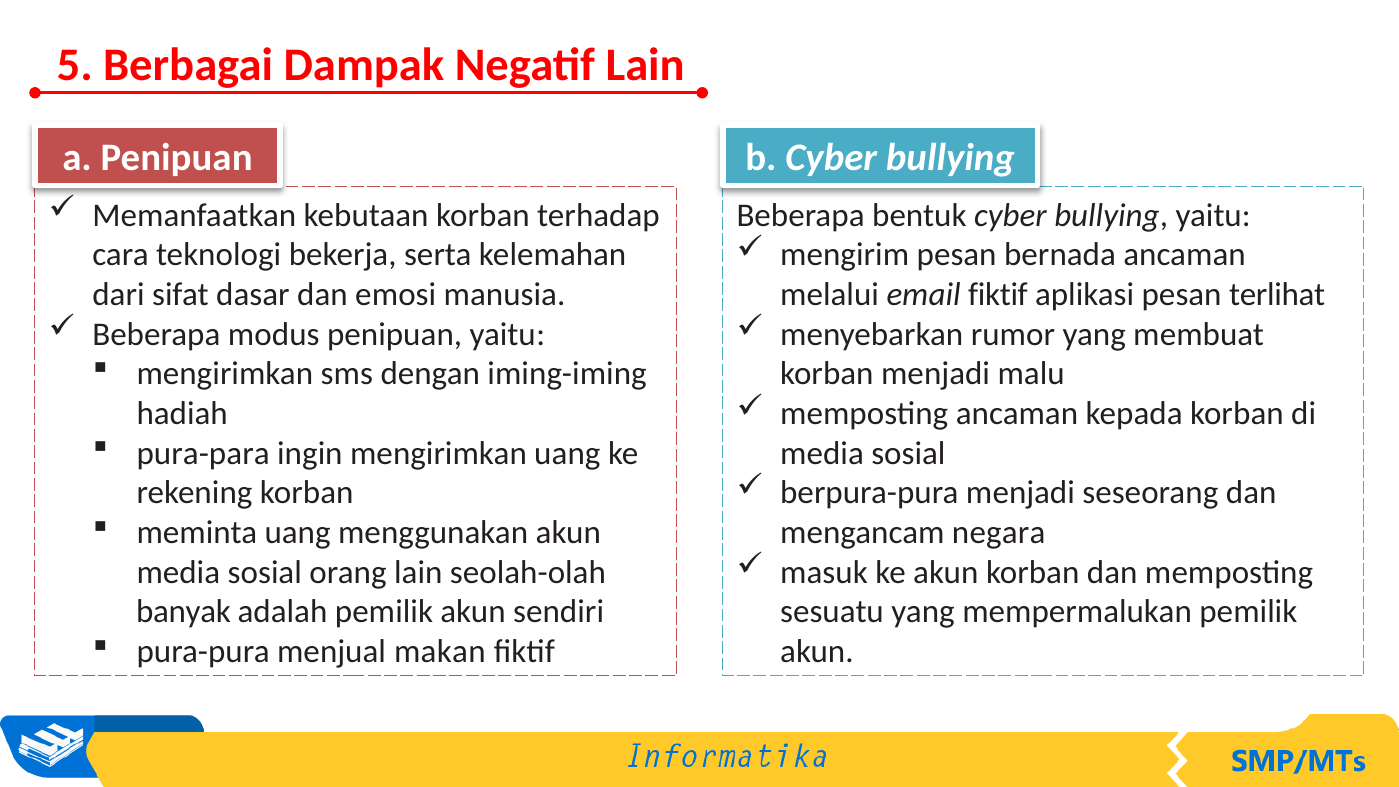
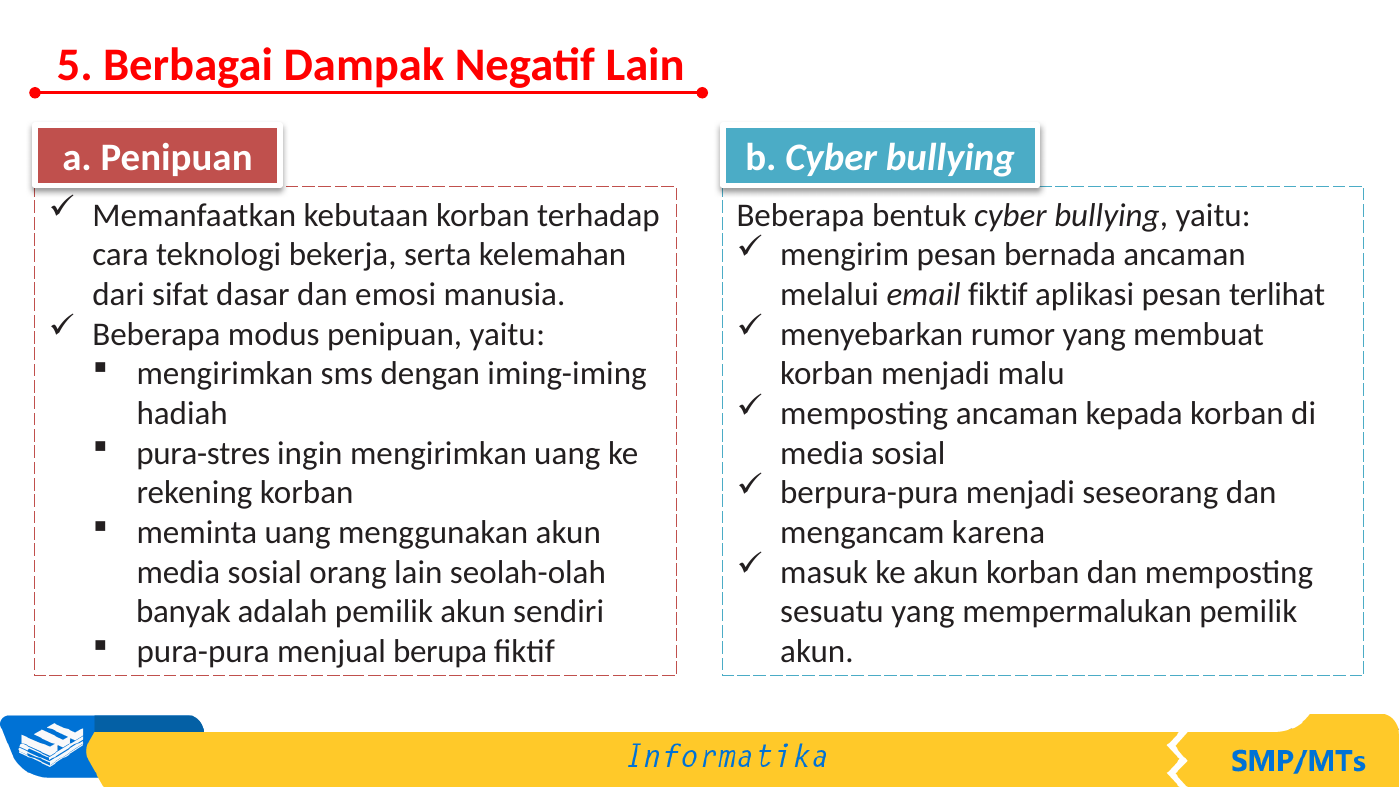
pura-para: pura-para -> pura-stres (203, 453)
negara: negara -> karena (999, 533)
makan: makan -> berupa (440, 651)
